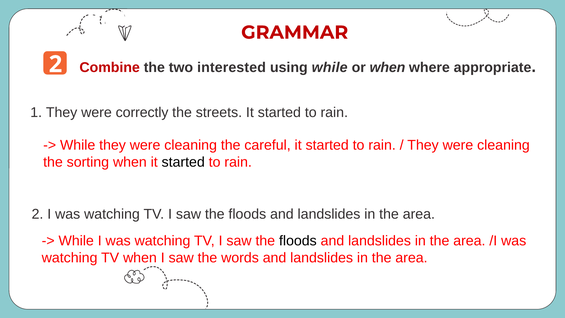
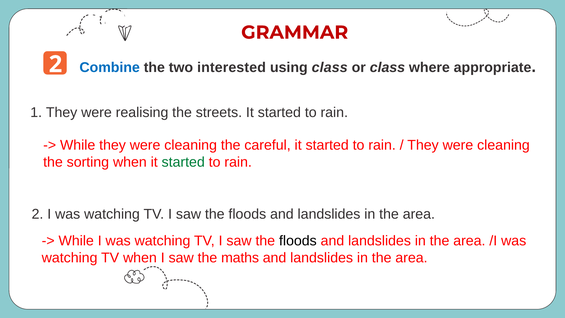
Combine colour: red -> blue (110, 68)
using while: while -> class (330, 68)
or when: when -> class (387, 68)
correctly: correctly -> realising (142, 112)
started colour: black -> green (183, 162)
words: words -> maths (240, 258)
